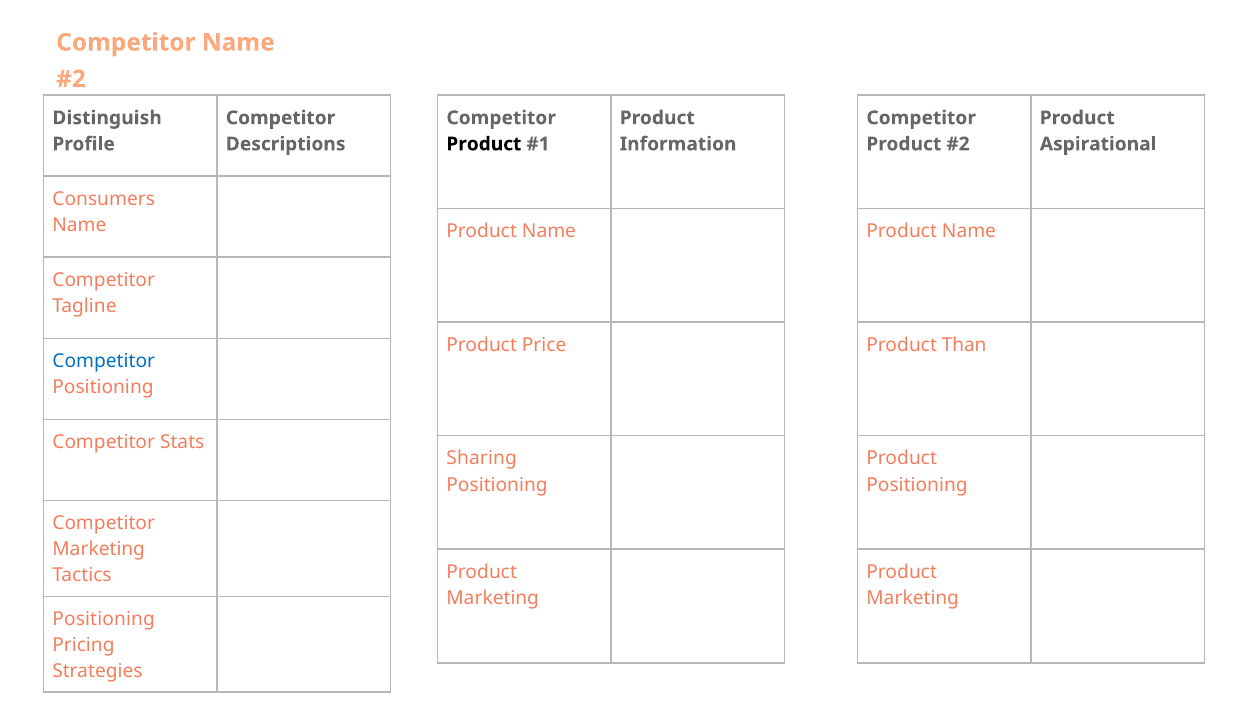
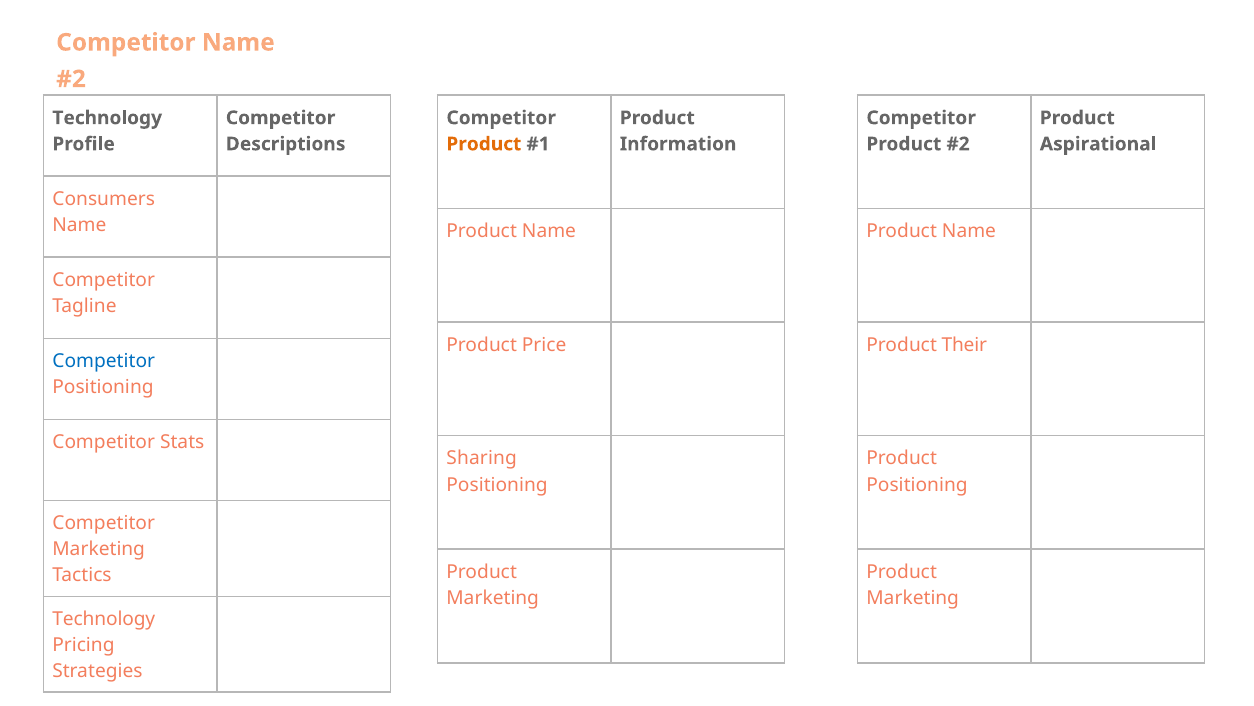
Distinguish: Distinguish -> Technology (107, 118)
Product colour: black -> orange (484, 144)
Than: Than -> Their (964, 345)
Positioning: Positioning -> Technology (104, 619)
